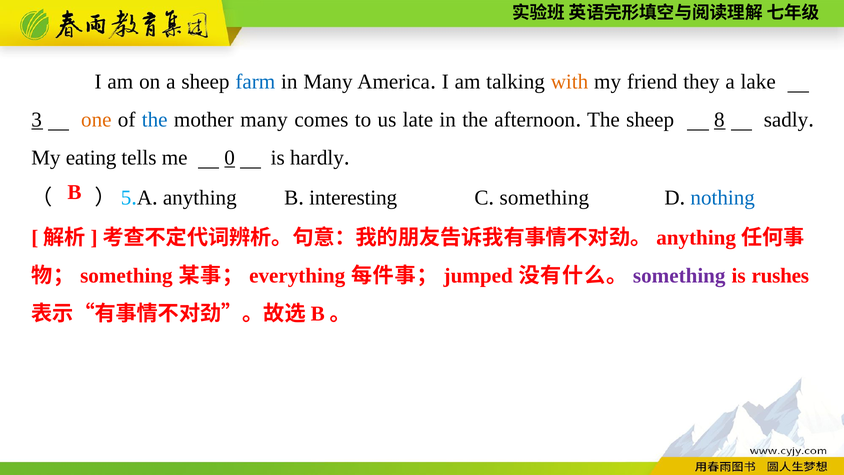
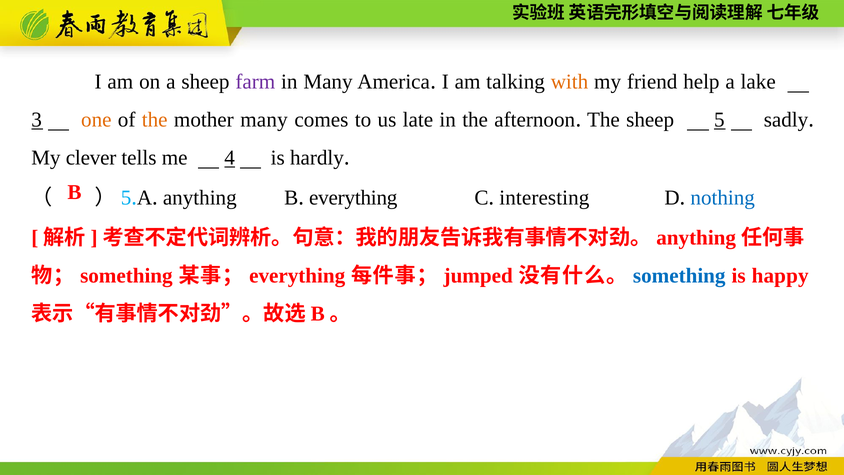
farm colour: blue -> purple (255, 82)
they: they -> help (701, 82)
the colour: blue -> orange (155, 120)
8: 8 -> 5 (719, 120)
eating: eating -> clever (91, 158)
0: 0 -> 4 (230, 158)
interesting: interesting -> everything (353, 198)
something: something -> interesting (544, 198)
something colour: purple -> blue (679, 275)
rushes: rushes -> happy (780, 275)
